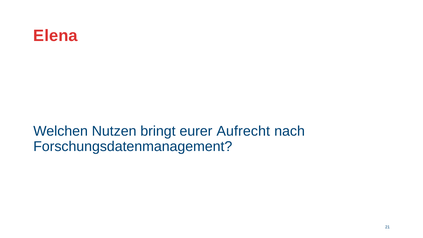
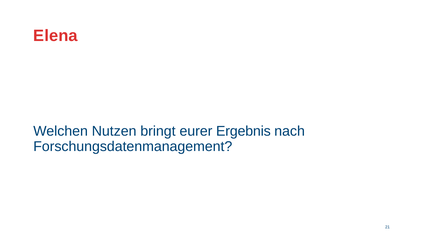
Aufrecht: Aufrecht -> Ergebnis (243, 131)
